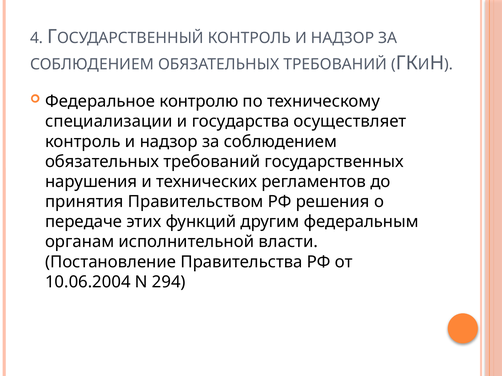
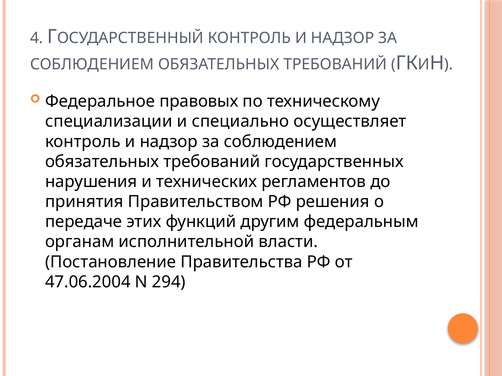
контролю: контролю -> правовых (199, 102)
государства: государства -> специально (240, 122)
10.06.2004: 10.06.2004 -> 47.06.2004 (88, 282)
